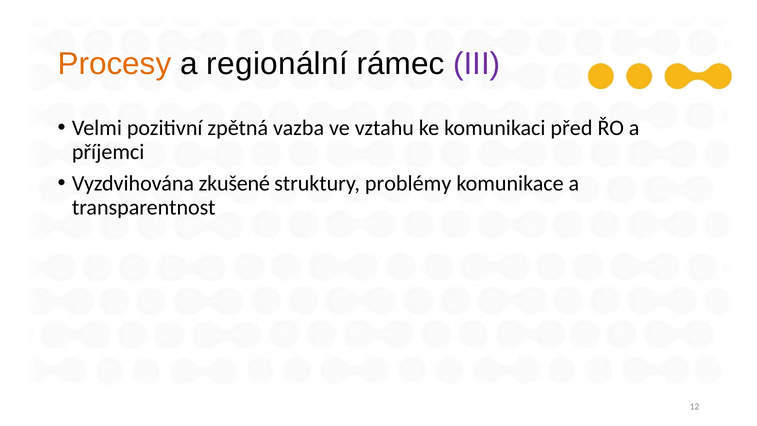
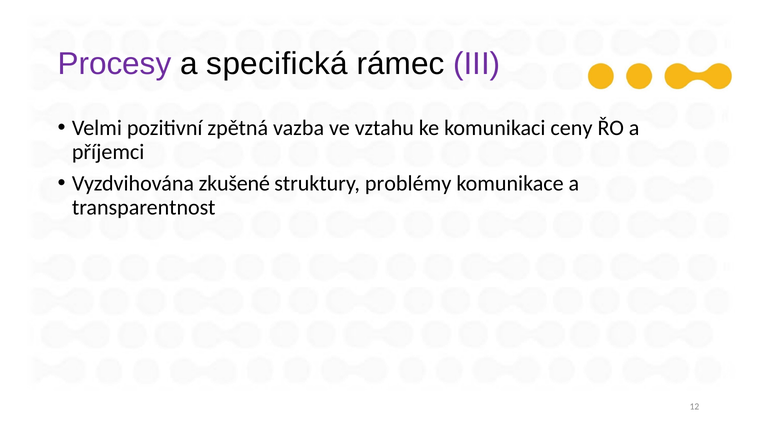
Procesy colour: orange -> purple (115, 64)
regionální: regionální -> specifická (277, 64)
před: před -> ceny (571, 128)
